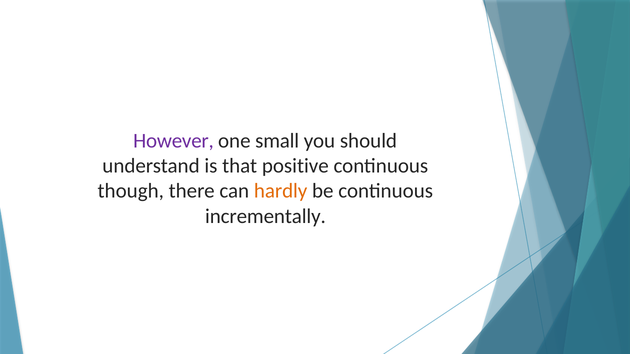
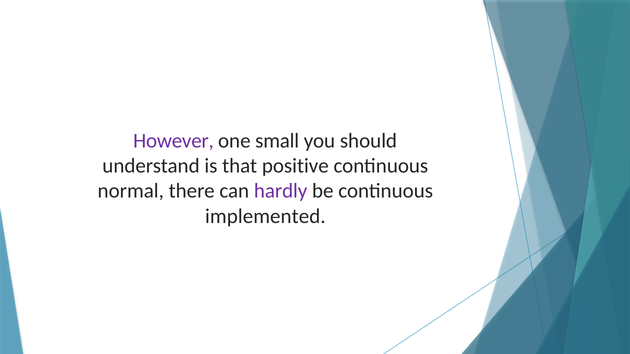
though: though -> normal (131, 191)
hardly colour: orange -> purple (281, 191)
incrementally: incrementally -> implemented (265, 216)
